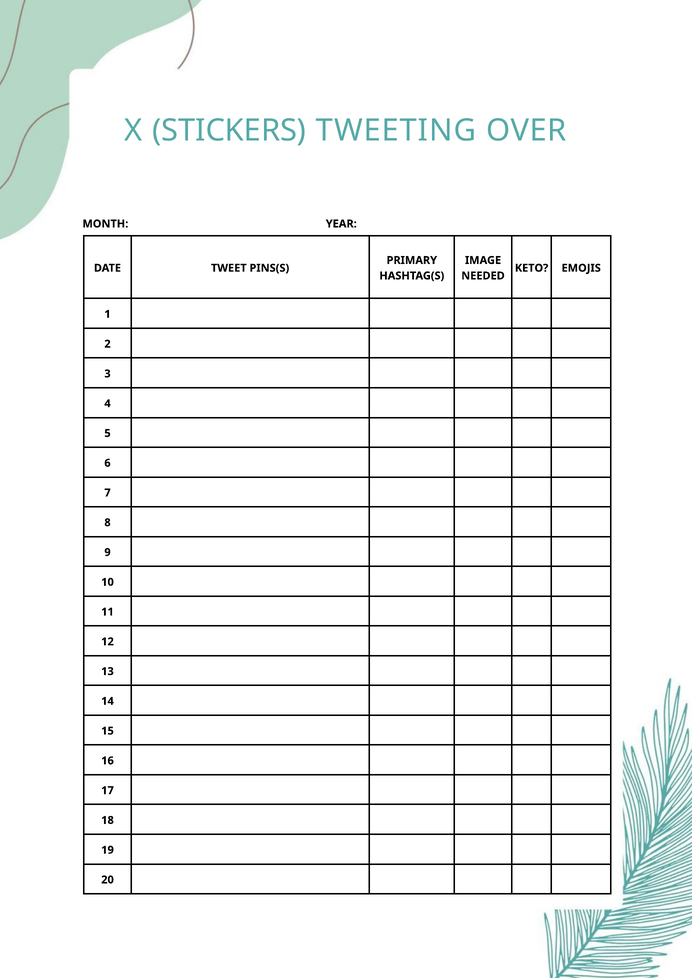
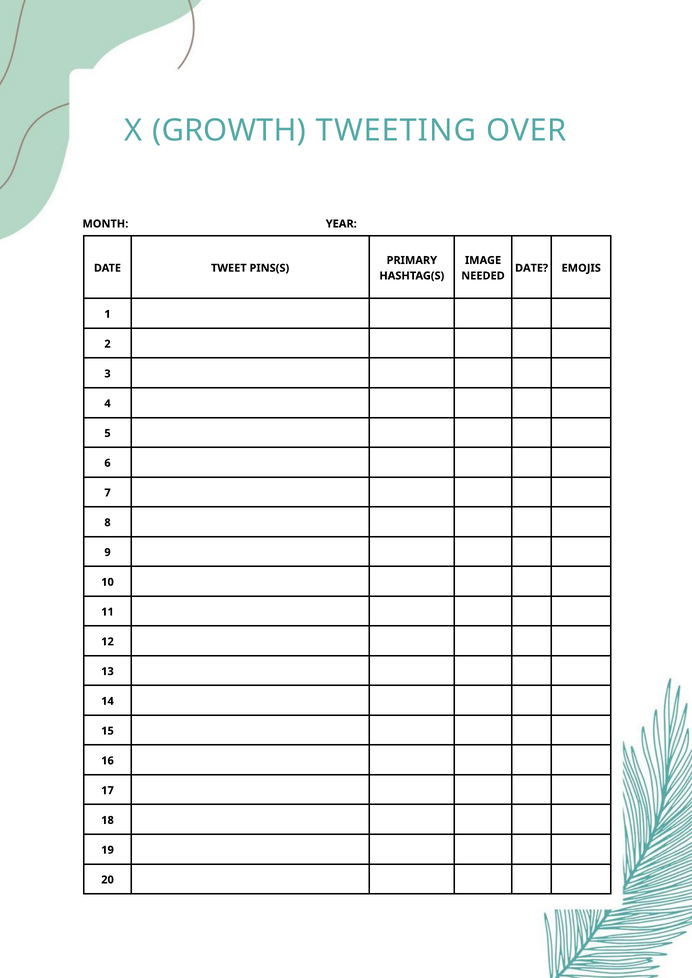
STICKERS: STICKERS -> GROWTH (229, 131)
KETO: KETO -> DATE (532, 268)
